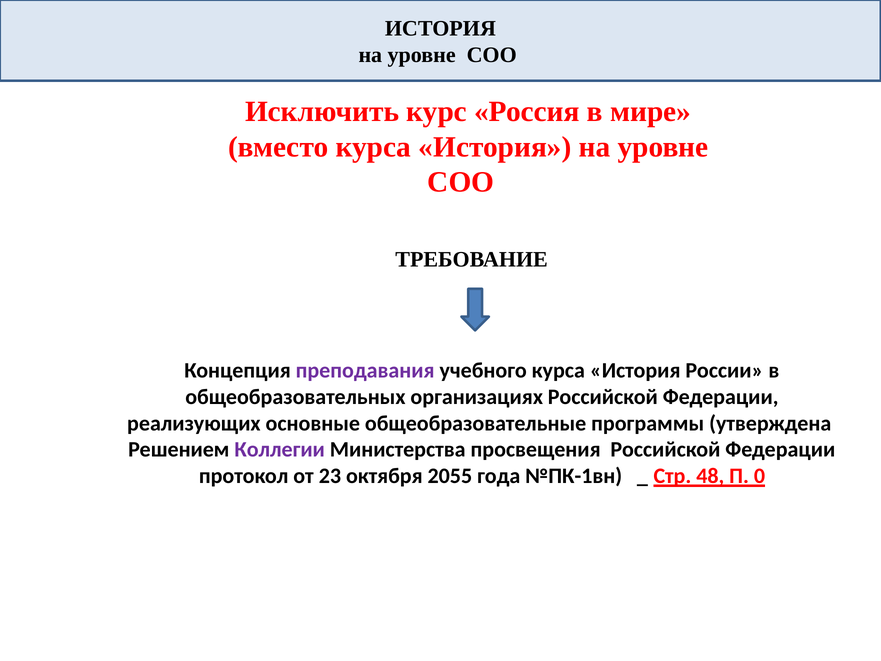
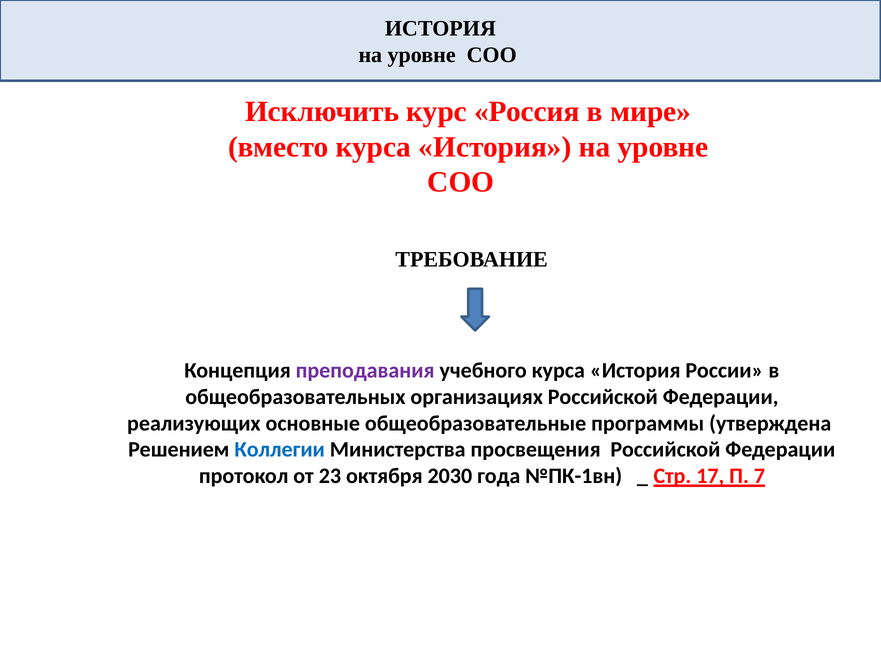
Коллегии colour: purple -> blue (280, 450)
2055: 2055 -> 2030 (450, 476)
48: 48 -> 17 (710, 476)
0: 0 -> 7 (760, 476)
